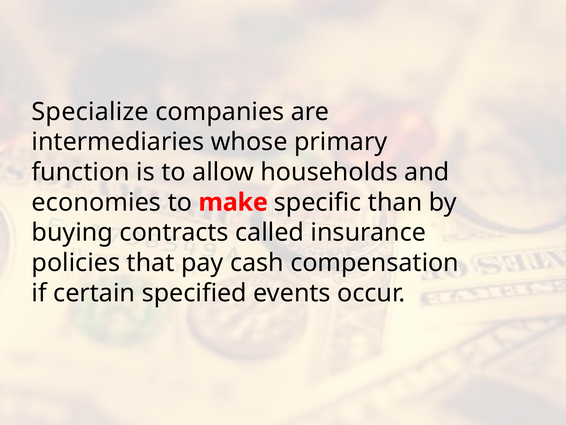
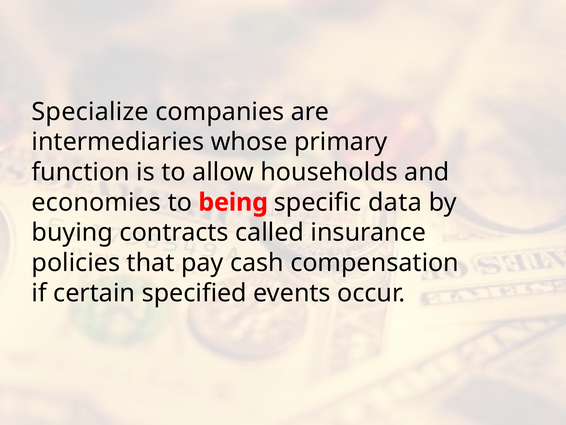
make: make -> being (233, 202)
than: than -> data (395, 202)
